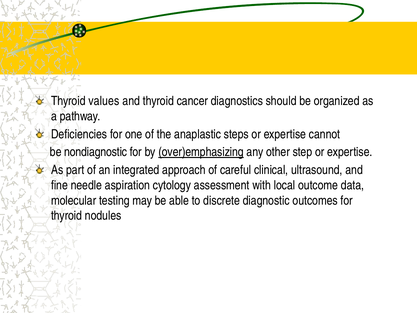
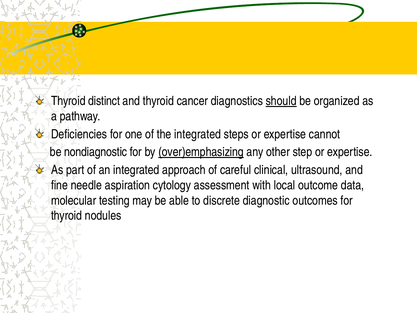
values: values -> distinct (104, 101)
should underline: none -> present (281, 101)
the anaplastic: anaplastic -> integrated (198, 134)
